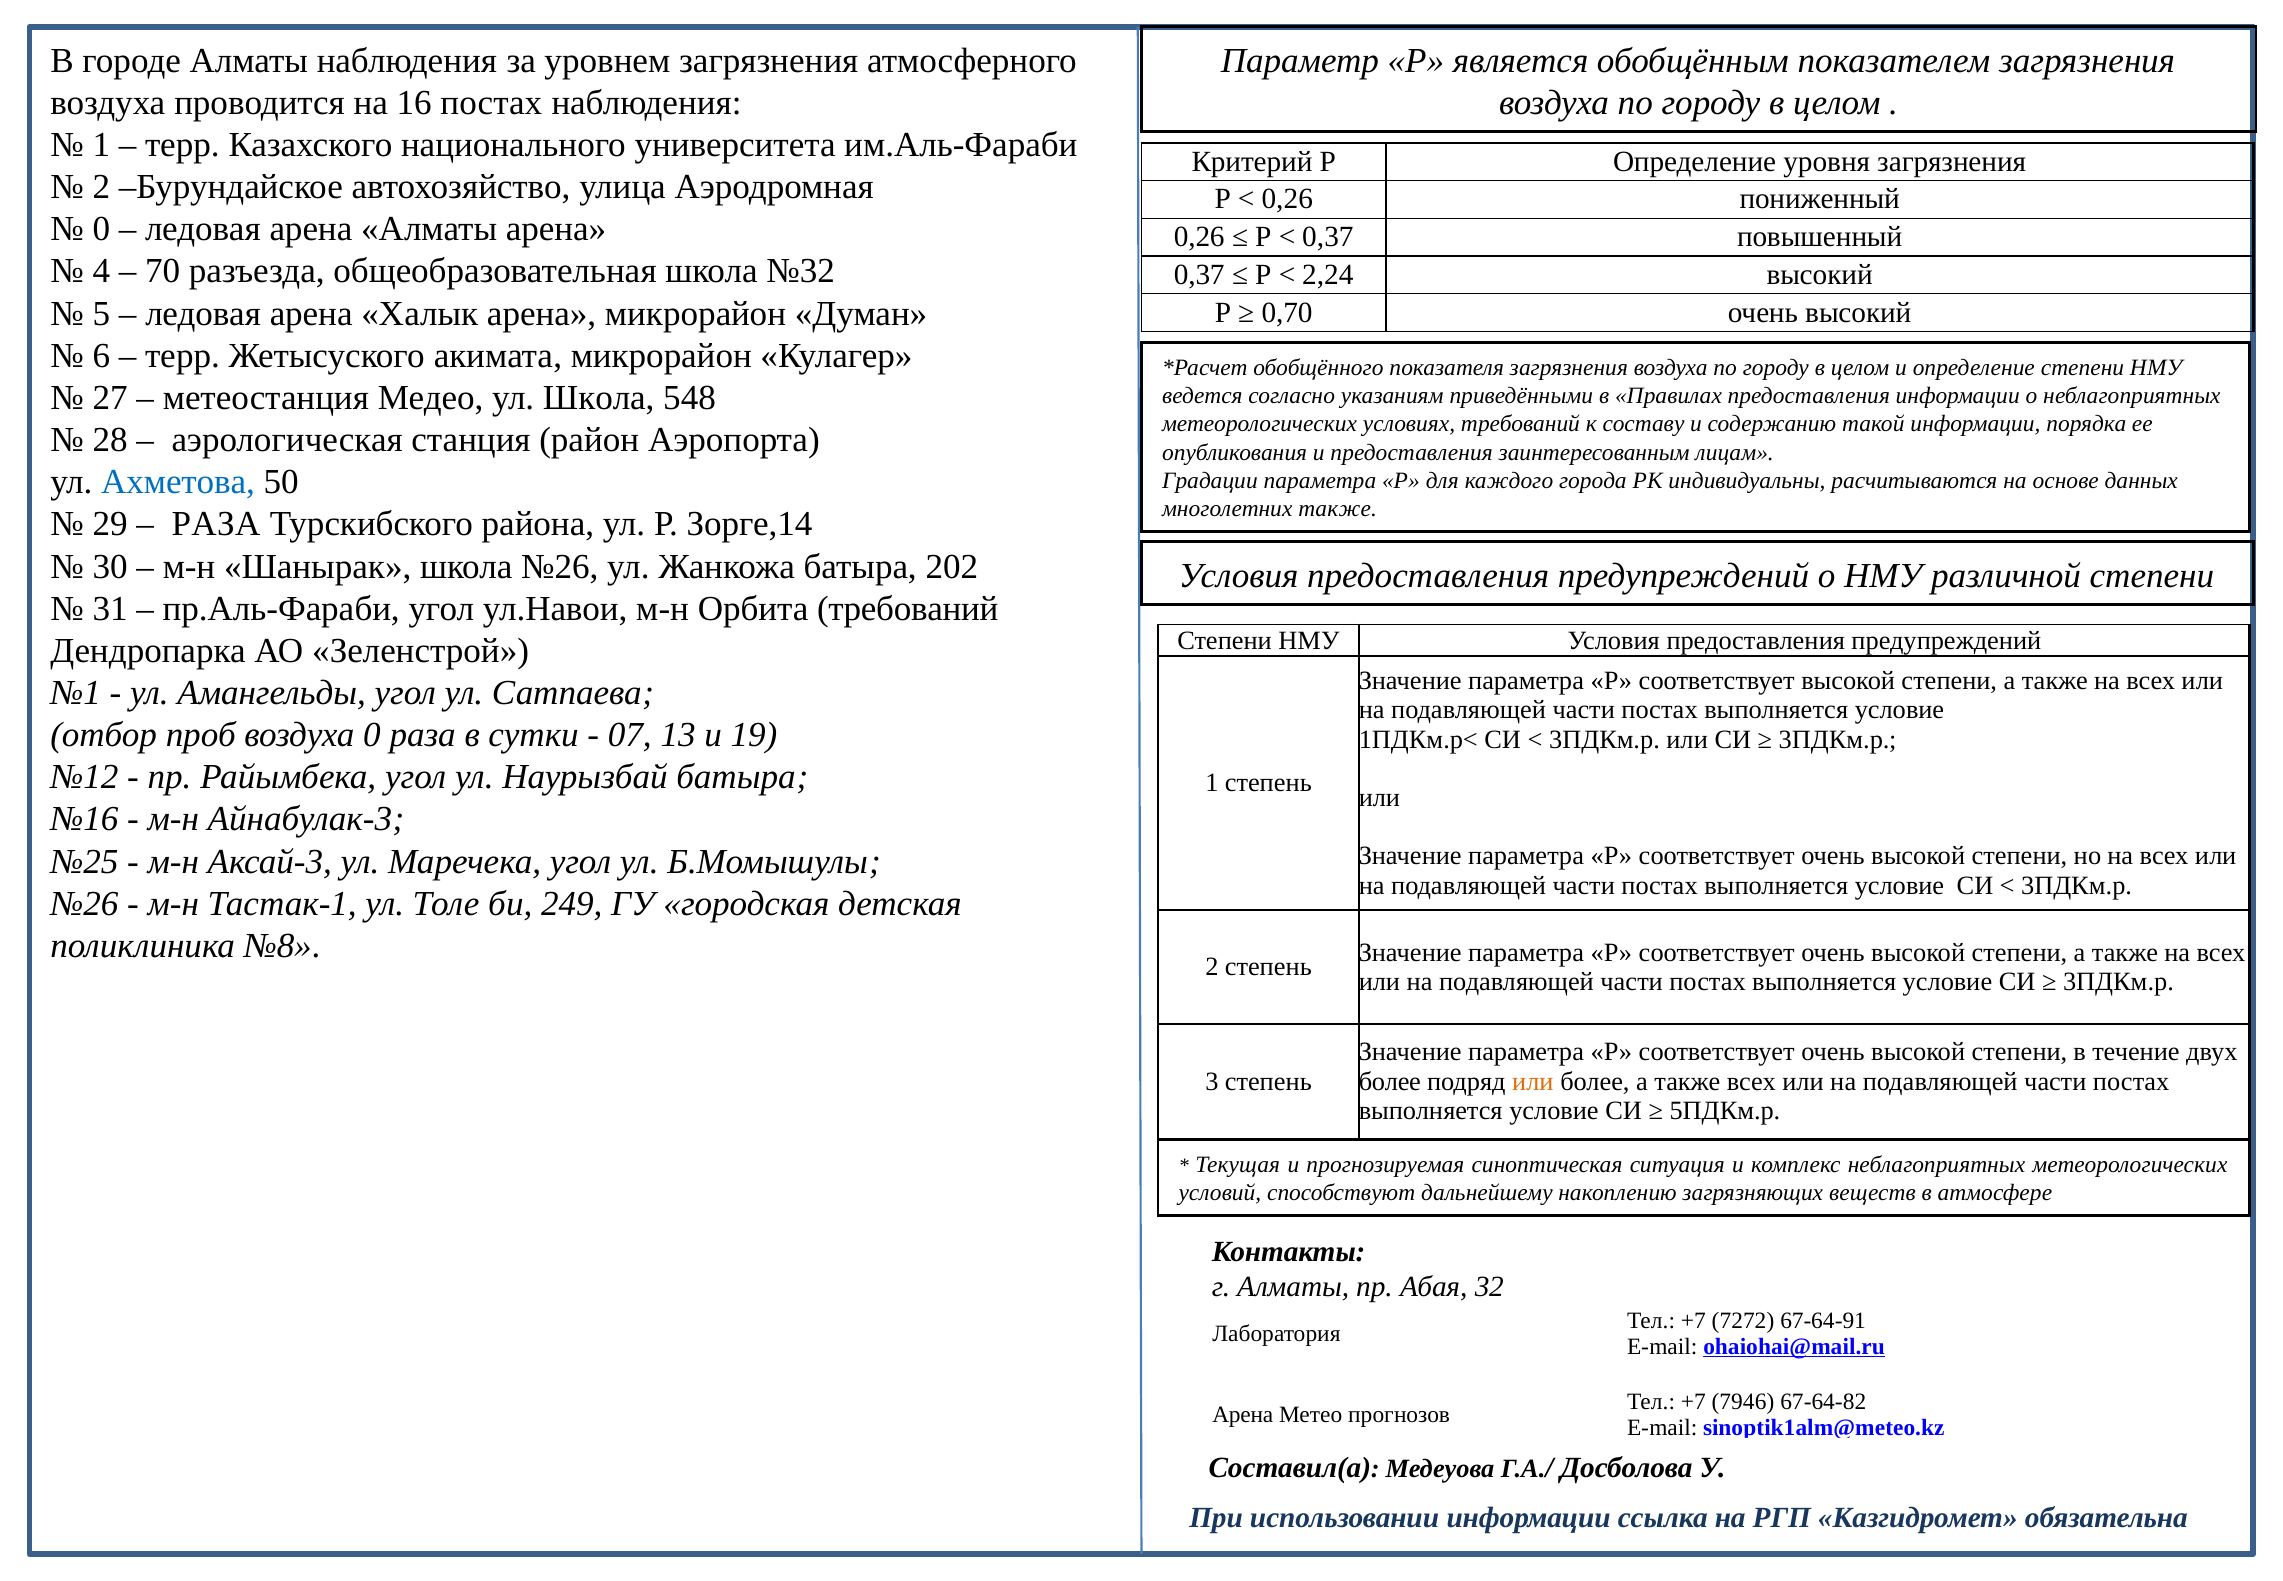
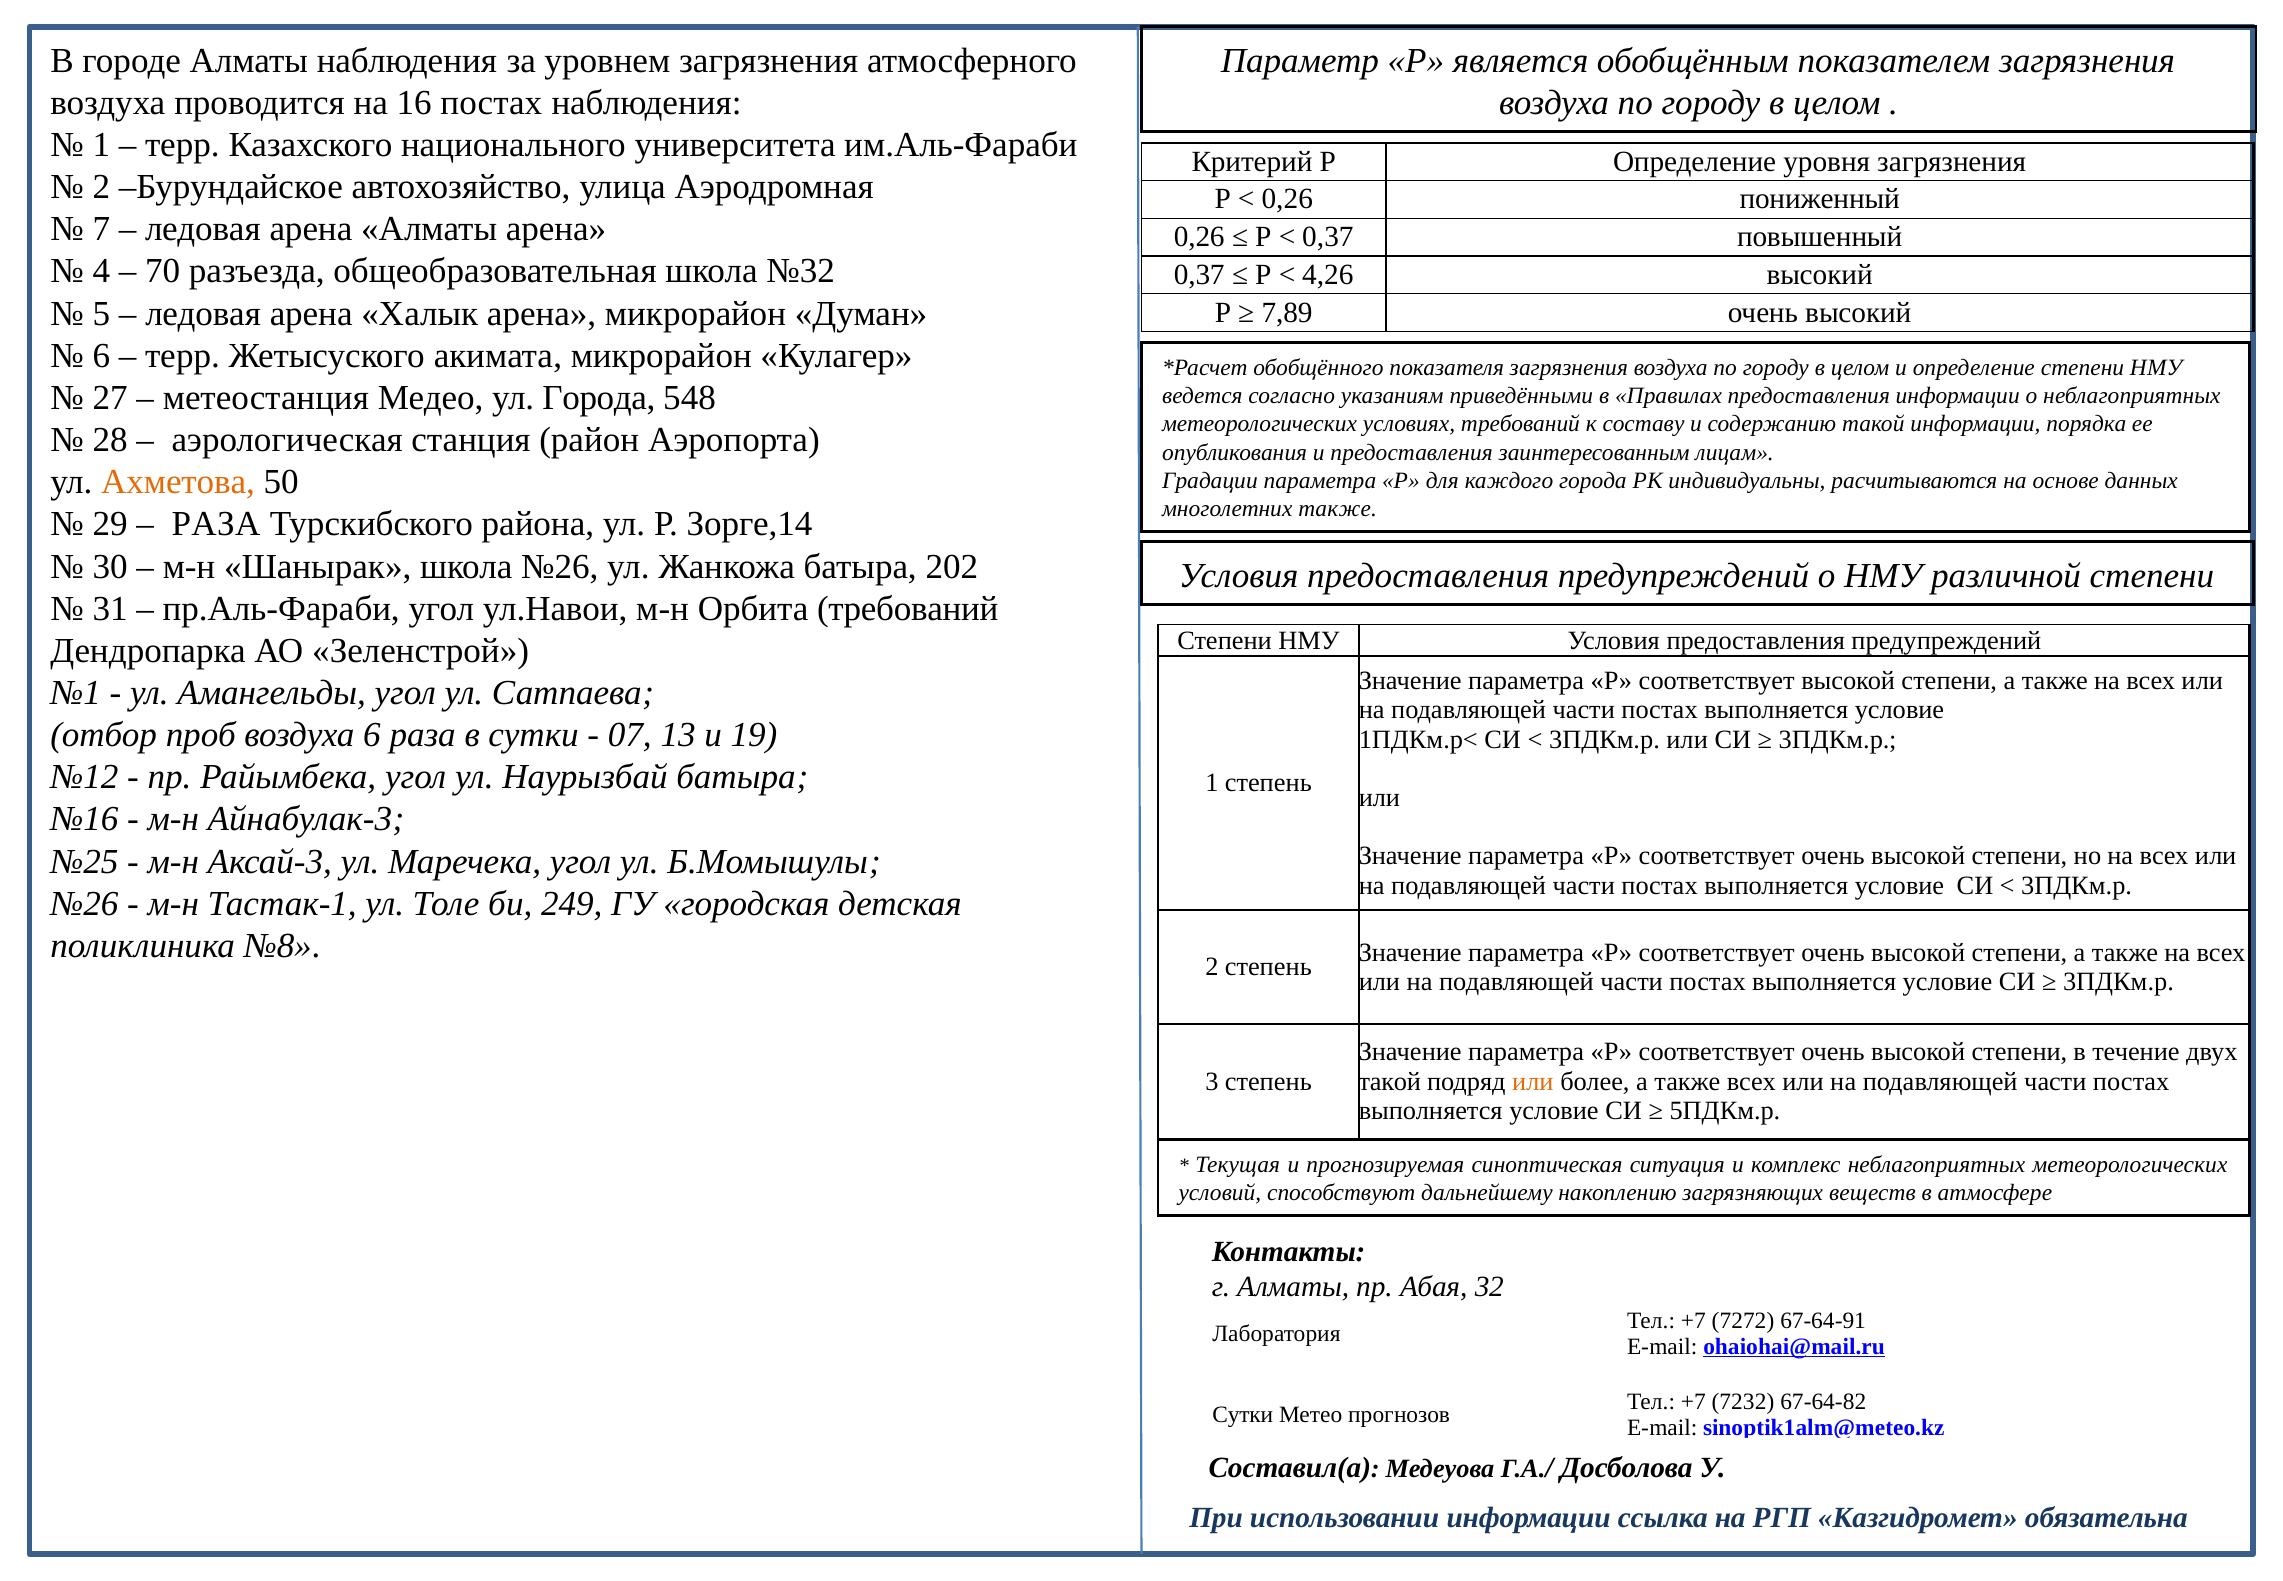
0: 0 -> 7 (101, 229)
2,24: 2,24 -> 4,26 (1328, 275)
0,70: 0,70 -> 7,89 (1287, 312)
ул Школа: Школа -> Города (599, 398)
Ахметова colour: blue -> orange (178, 482)
воздуха 0: 0 -> 6 (372, 735)
более: более -> такой (1390, 1081)
7946: 7946 -> 7232 (1743, 1402)
Арена: Арена -> Сутки (1243, 1415)
